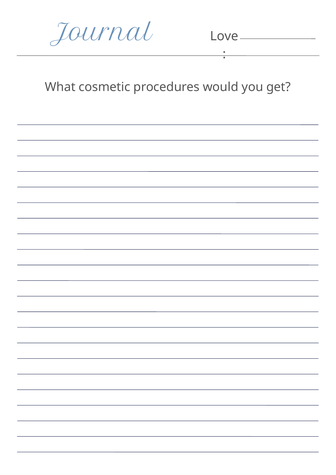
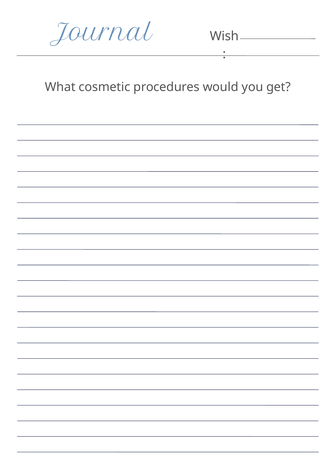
Love: Love -> Wish (224, 36)
